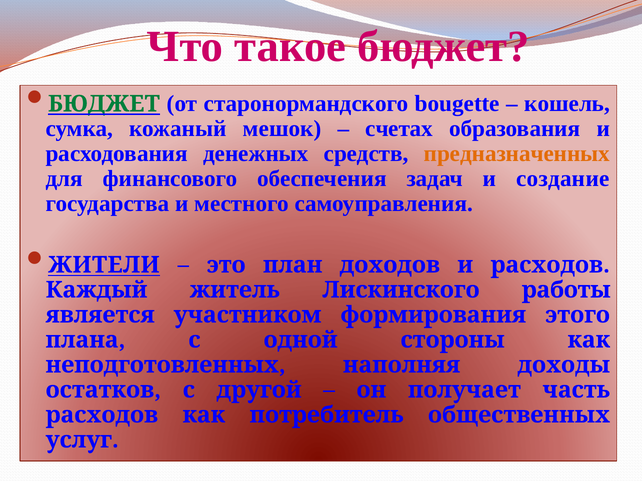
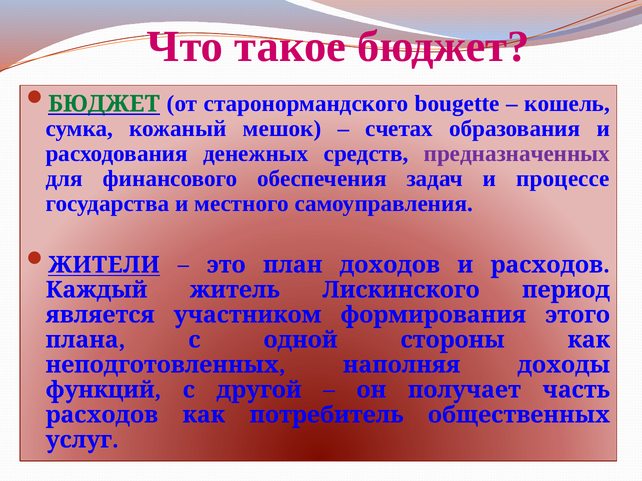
предназначенных colour: orange -> purple (517, 154)
создание: создание -> процессе (563, 179)
работы: работы -> период (566, 290)
остатков: остатков -> функций (103, 390)
